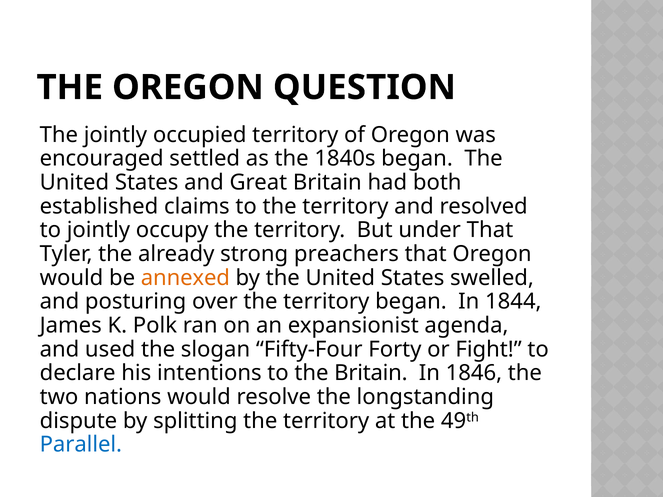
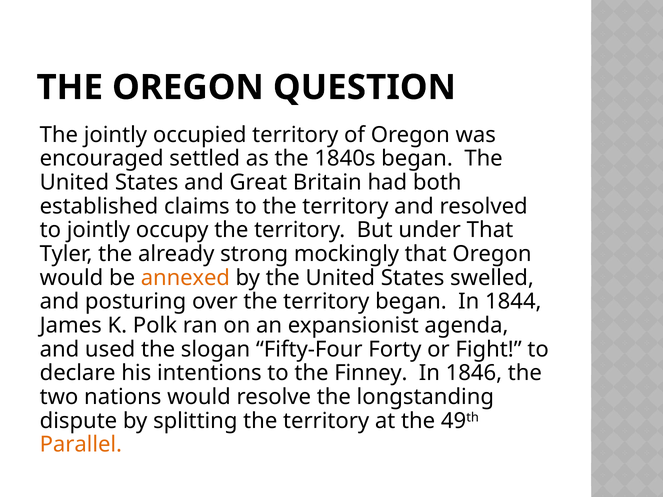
preachers: preachers -> mockingly (347, 254)
the Britain: Britain -> Finney (371, 373)
Parallel colour: blue -> orange (81, 445)
